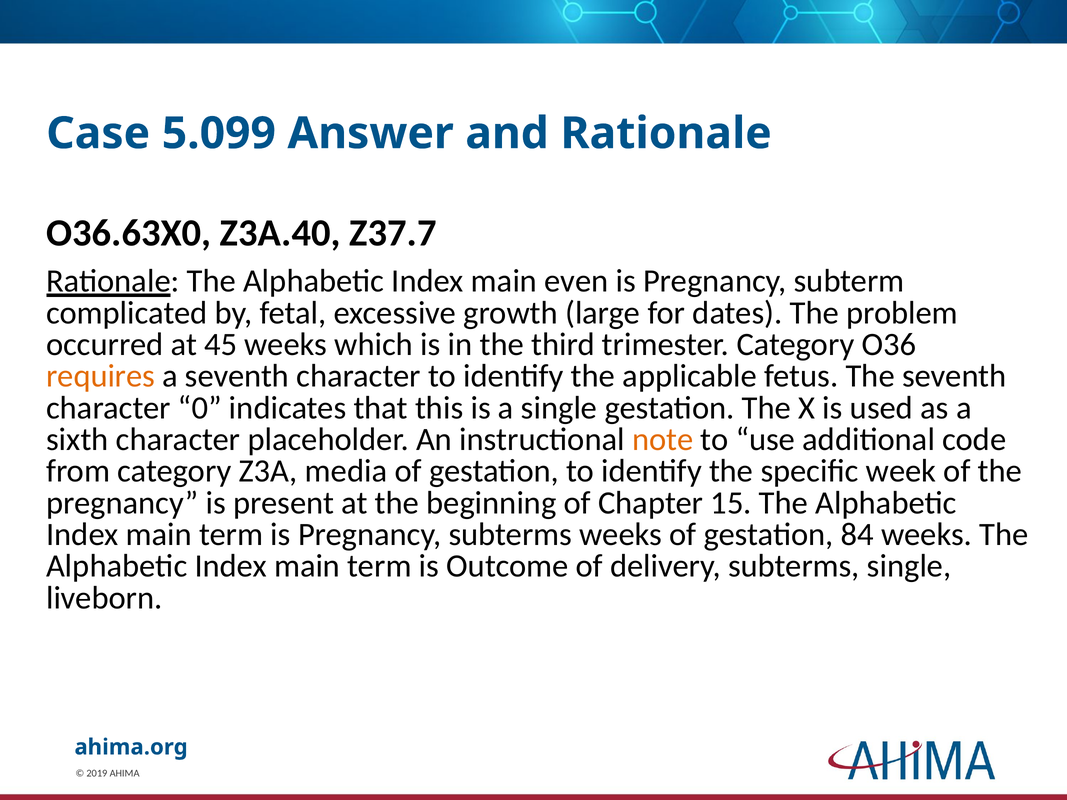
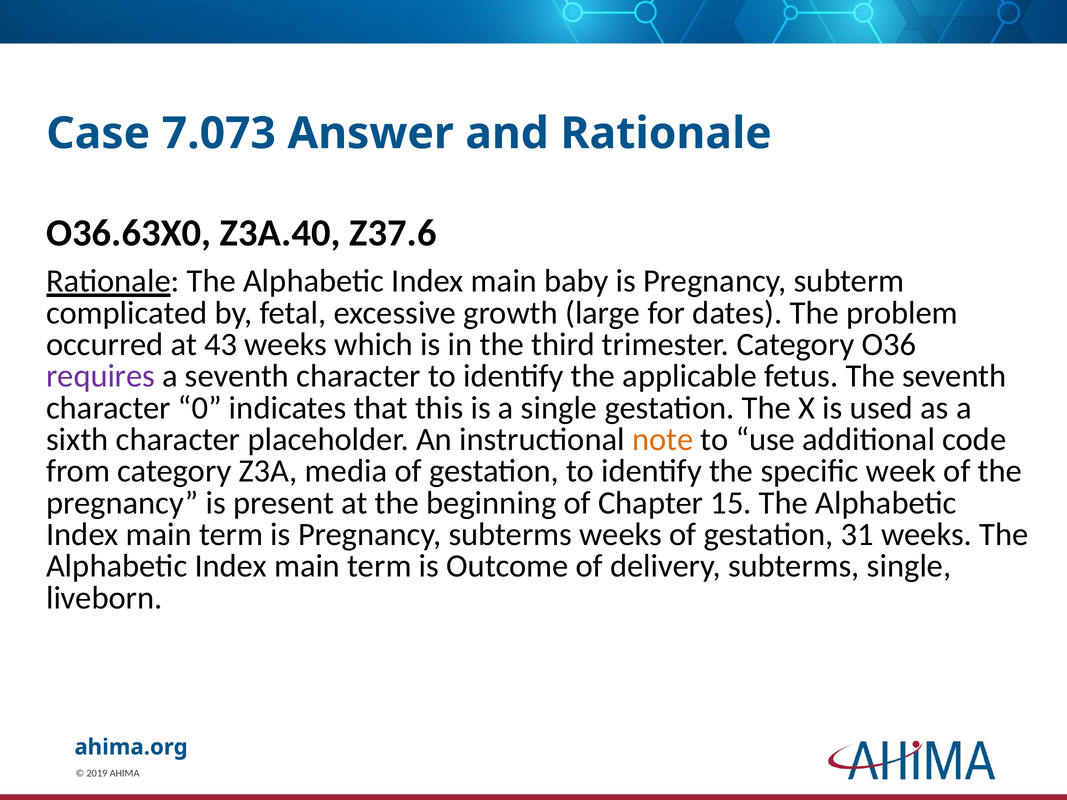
5.099: 5.099 -> 7.073 (219, 134)
Z37.7: Z37.7 -> Z37.6 (393, 233)
even: even -> baby (576, 281)
45: 45 -> 43 (221, 345)
requires colour: orange -> purple (101, 376)
84: 84 -> 31 (857, 535)
